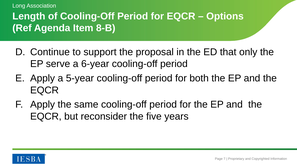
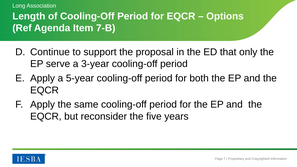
8-B: 8-B -> 7-B (106, 28)
6-year: 6-year -> 3-year (95, 64)
